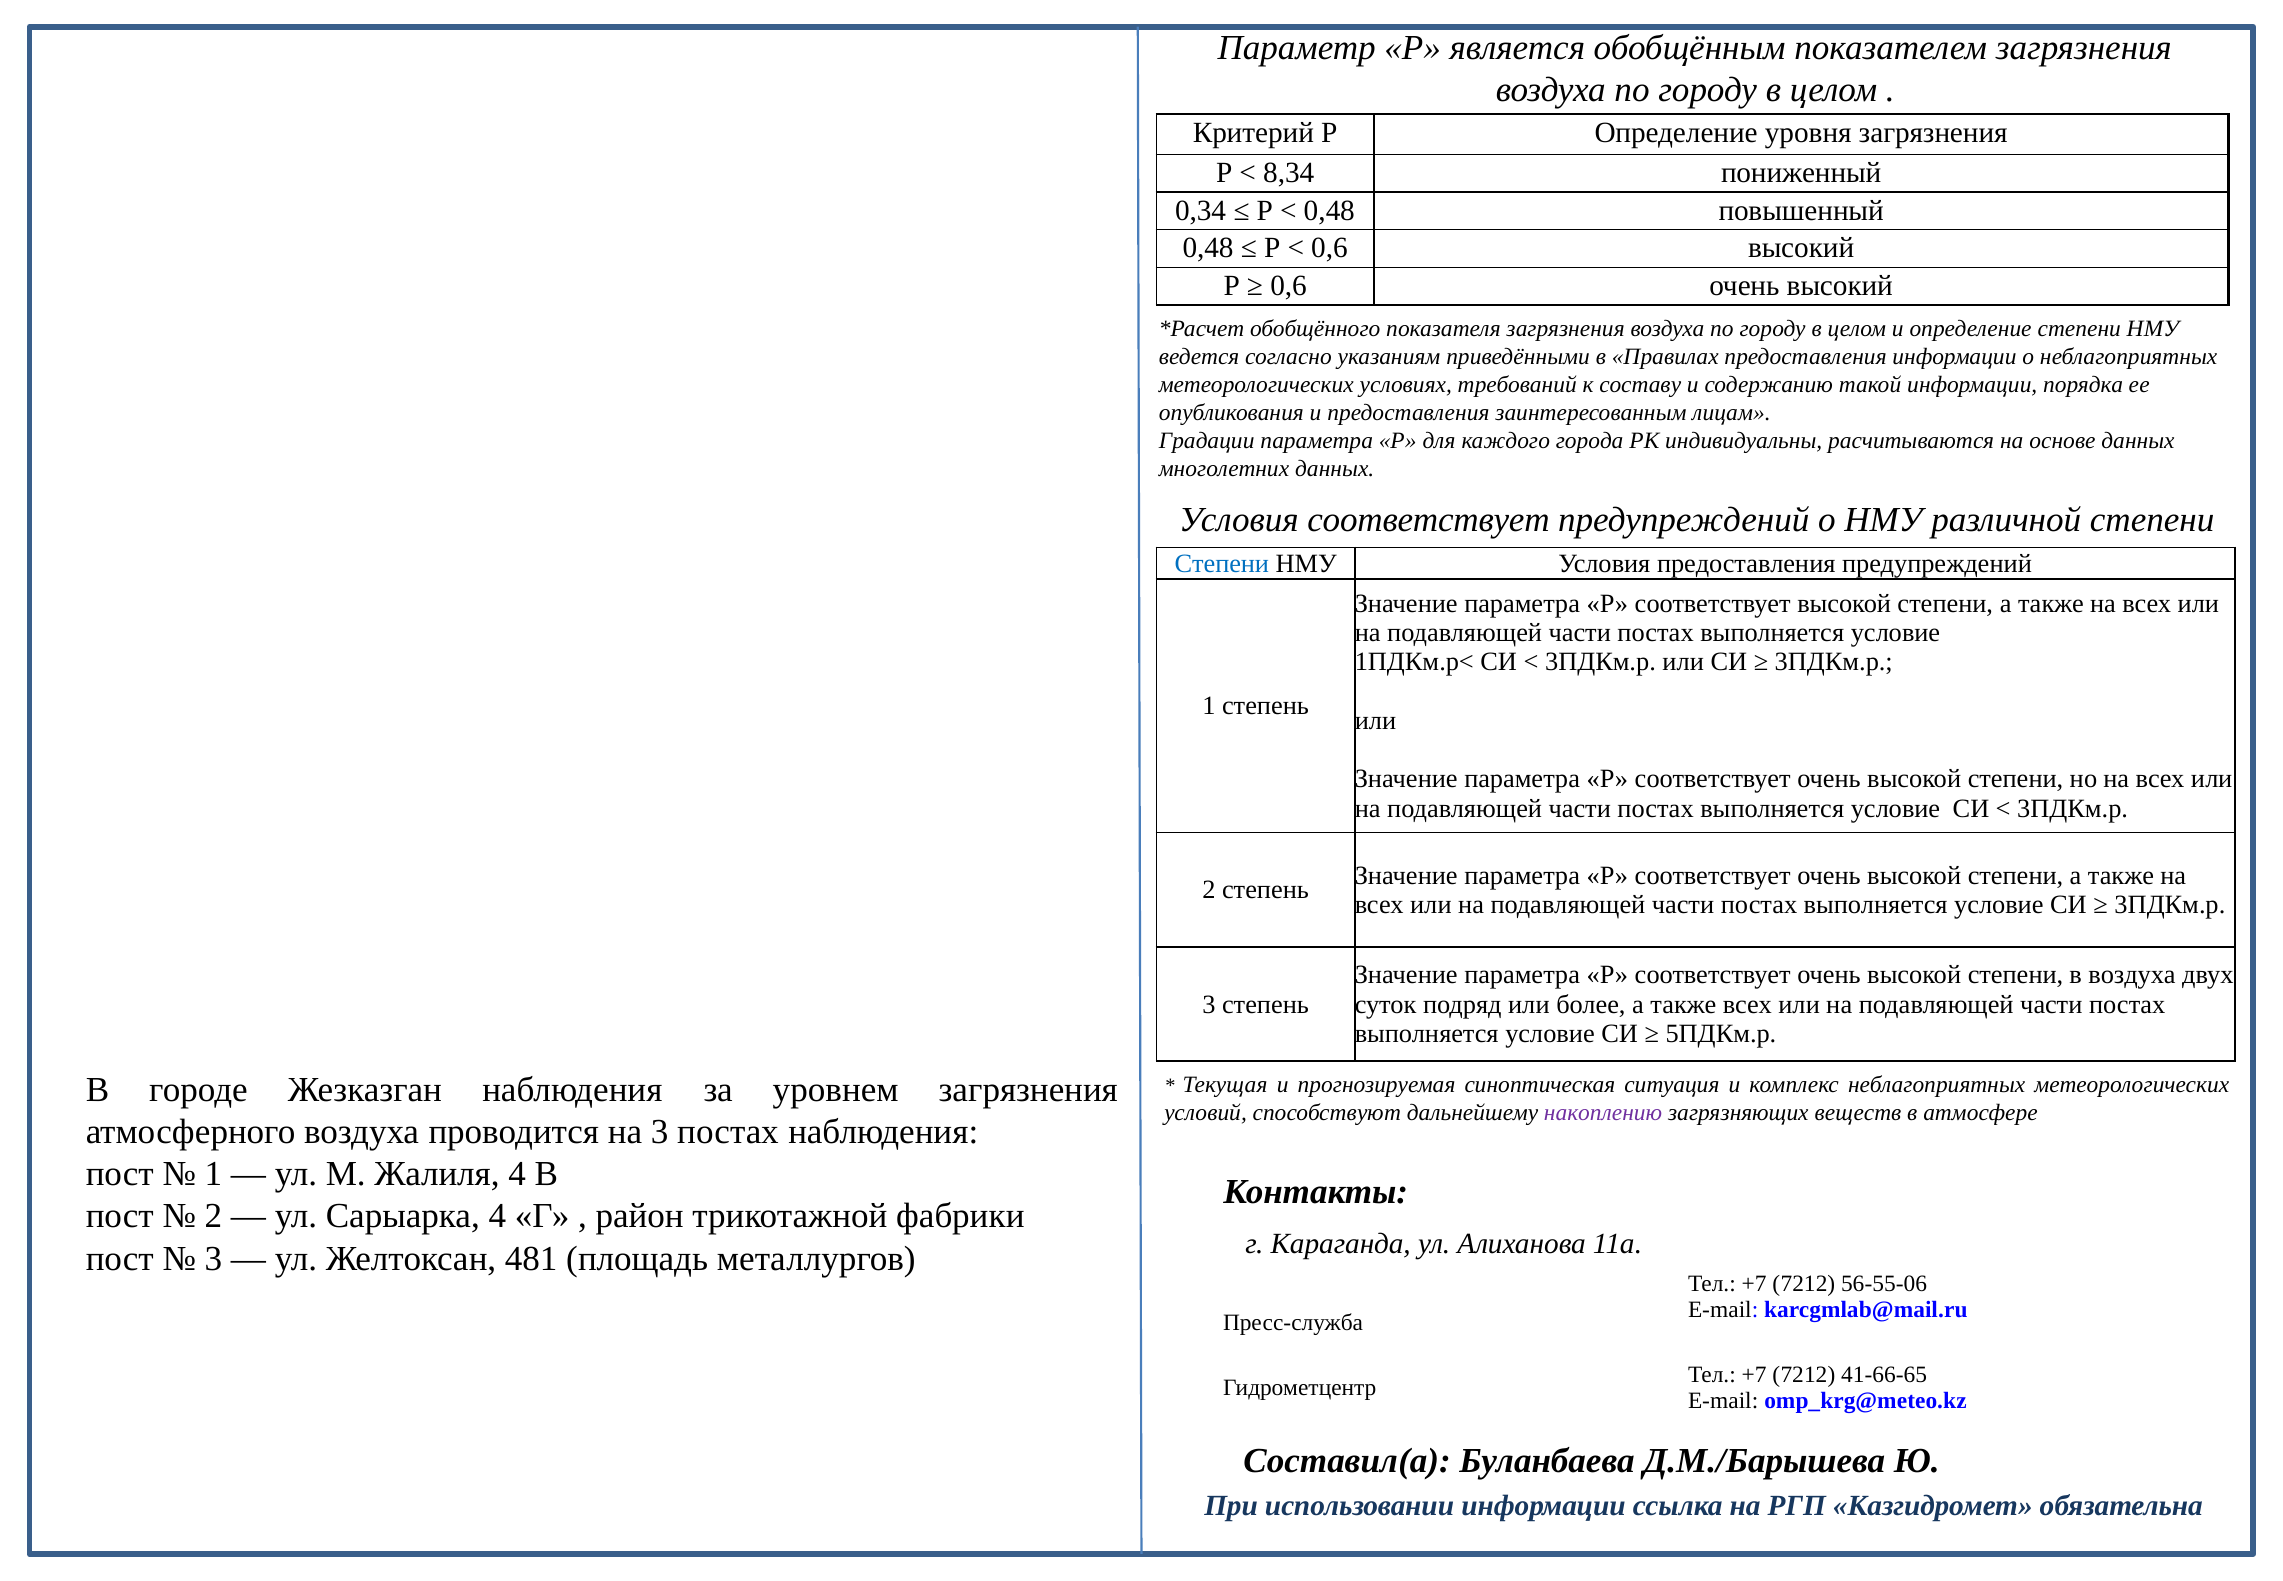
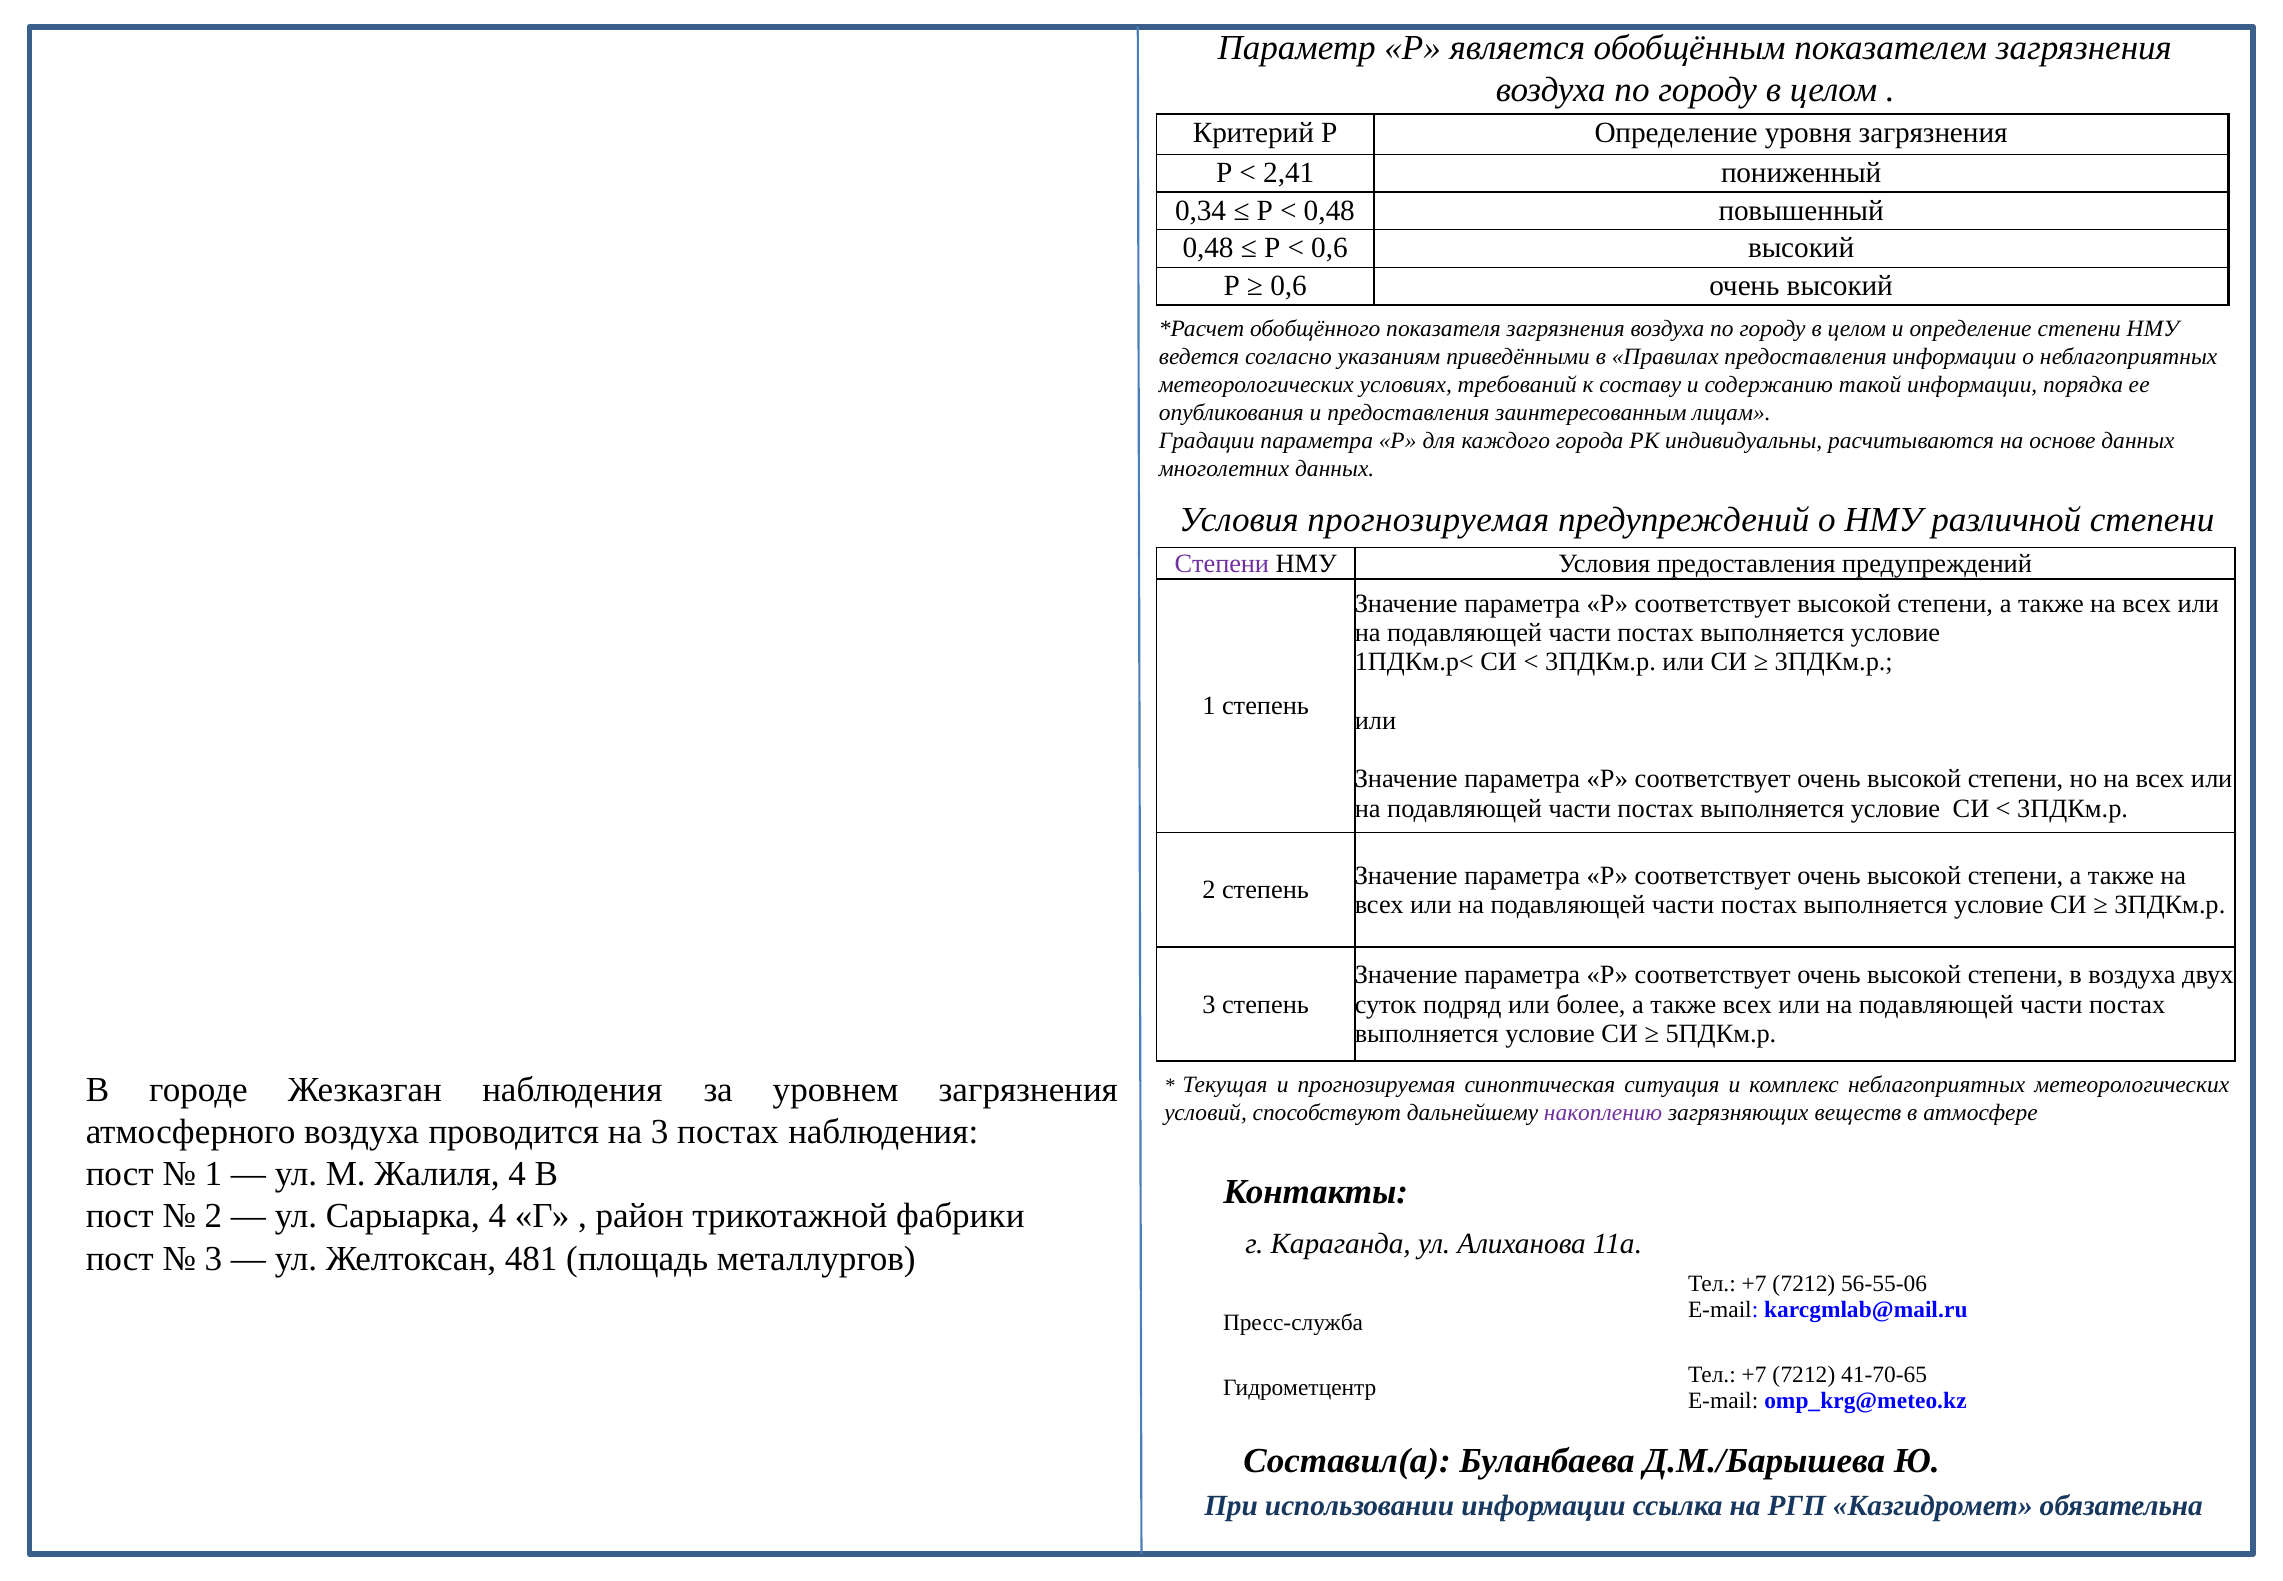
8,34: 8,34 -> 2,41 (1289, 173)
Условия соответствует: соответствует -> прогнозируемая (1428, 520)
Степени colour: blue -> purple (1222, 563)
41-66-65: 41-66-65 -> 41-70-65 (1884, 1375)
